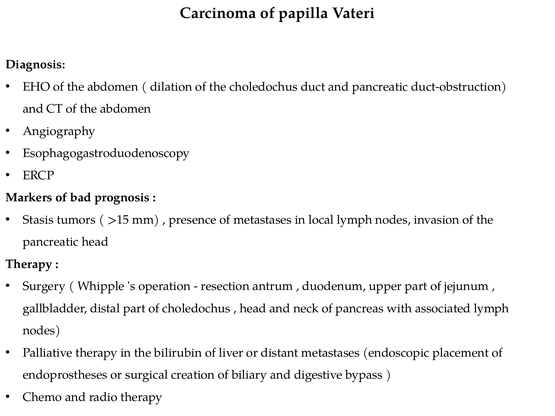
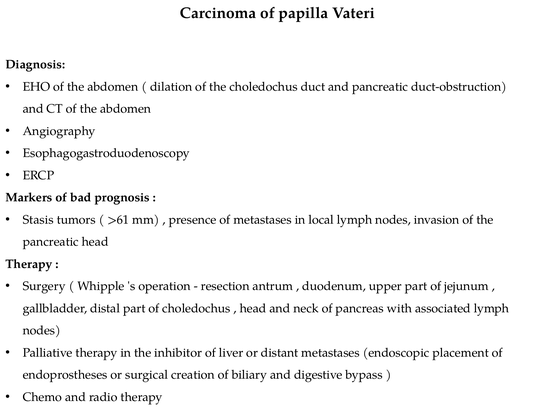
>15: >15 -> >61 (118, 220)
bilirubin: bilirubin -> inhibitor (178, 353)
